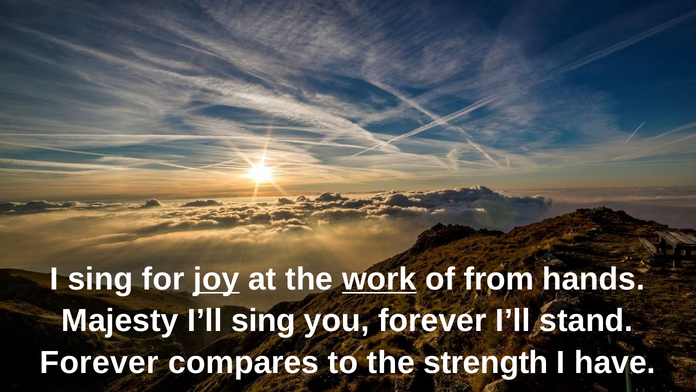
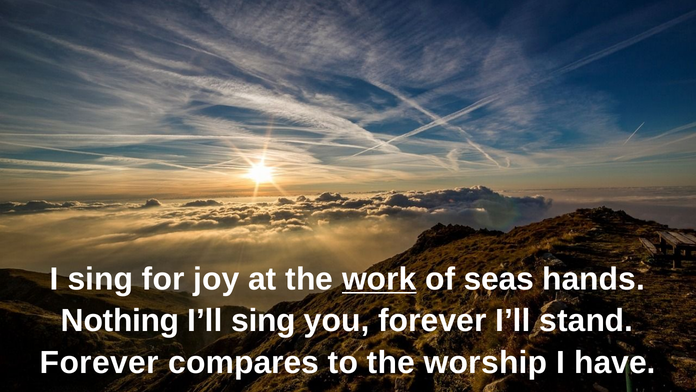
joy underline: present -> none (216, 279)
from: from -> seas (499, 279)
Majesty: Majesty -> Nothing (120, 320)
strength: strength -> worship (485, 362)
